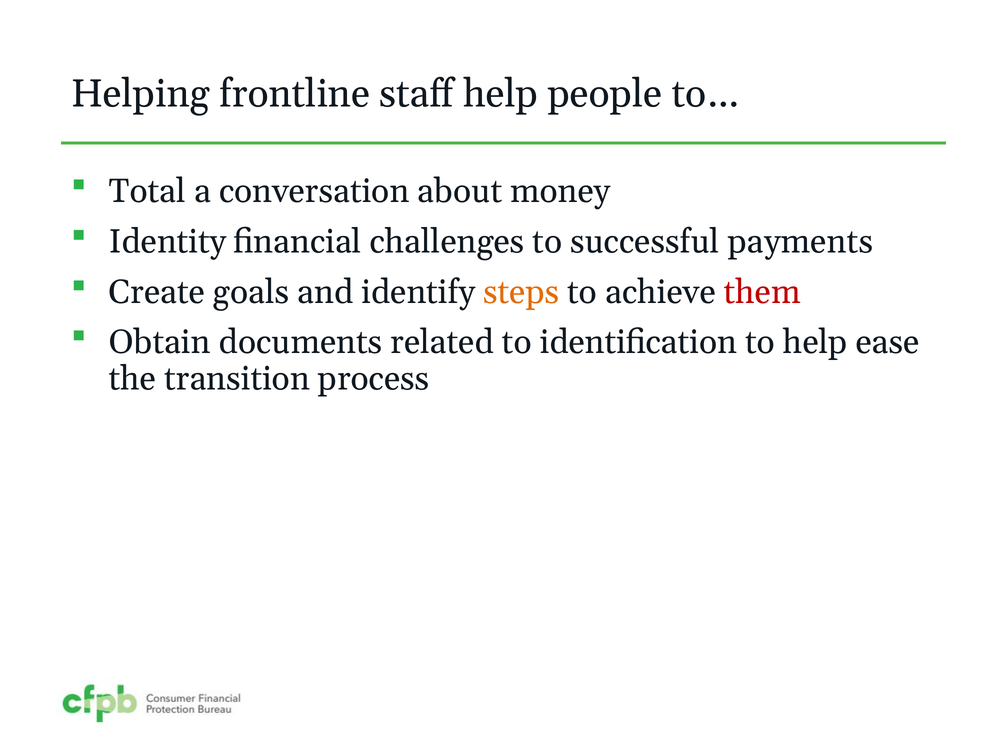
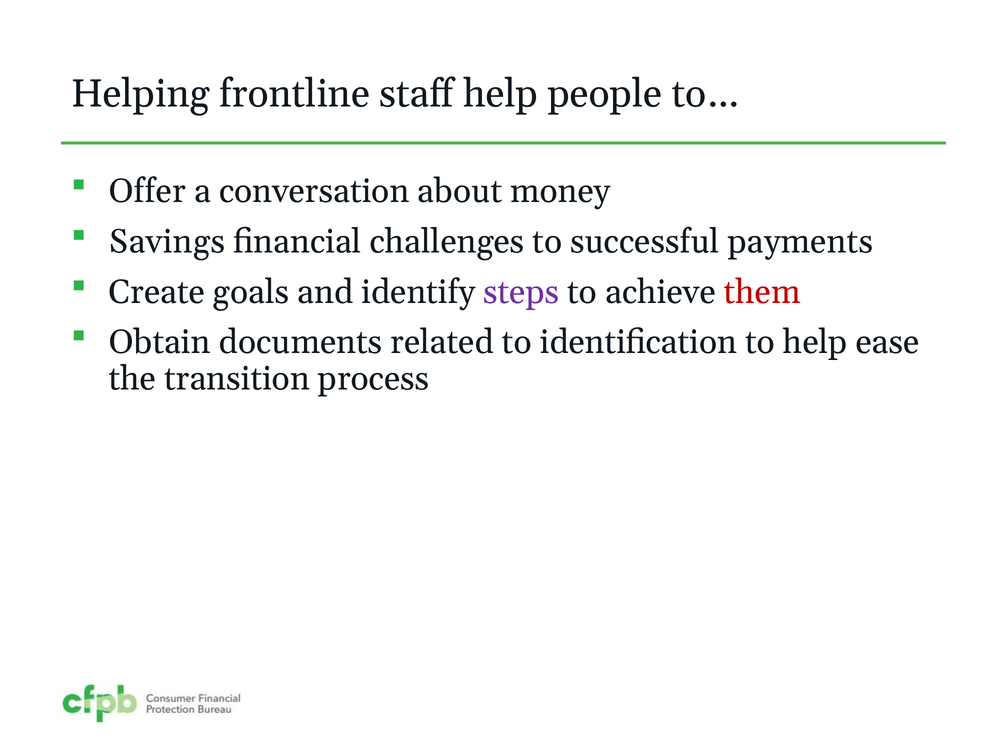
Total: Total -> Offer (147, 191)
Identity: Identity -> Savings (167, 242)
steps colour: orange -> purple (521, 292)
